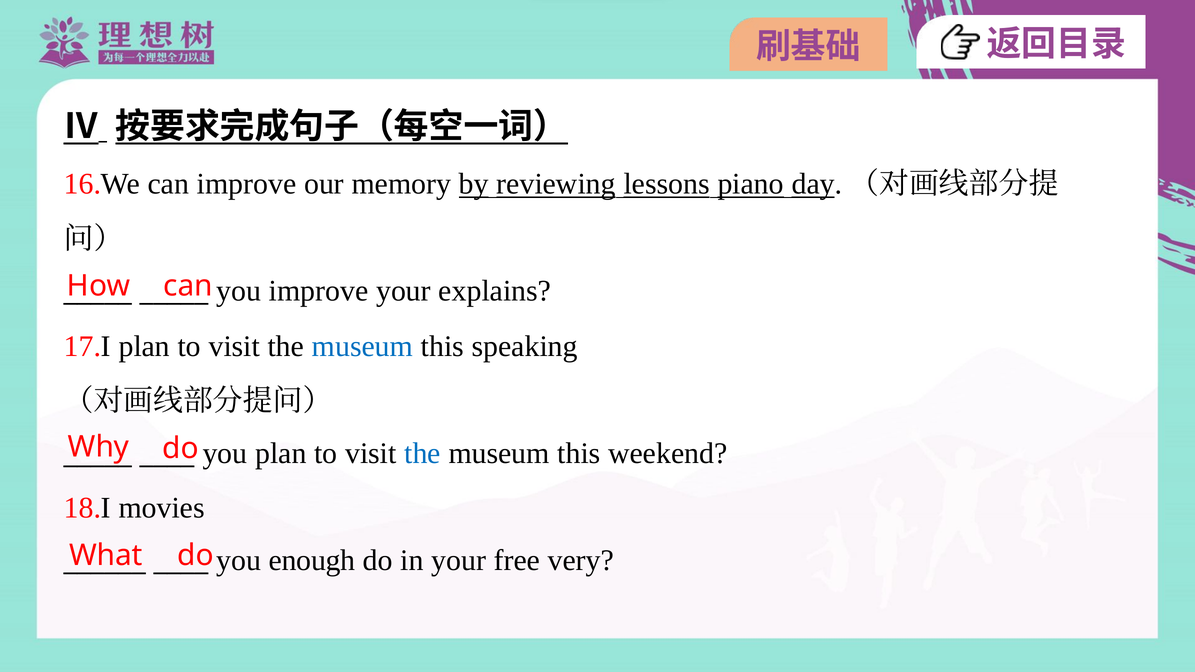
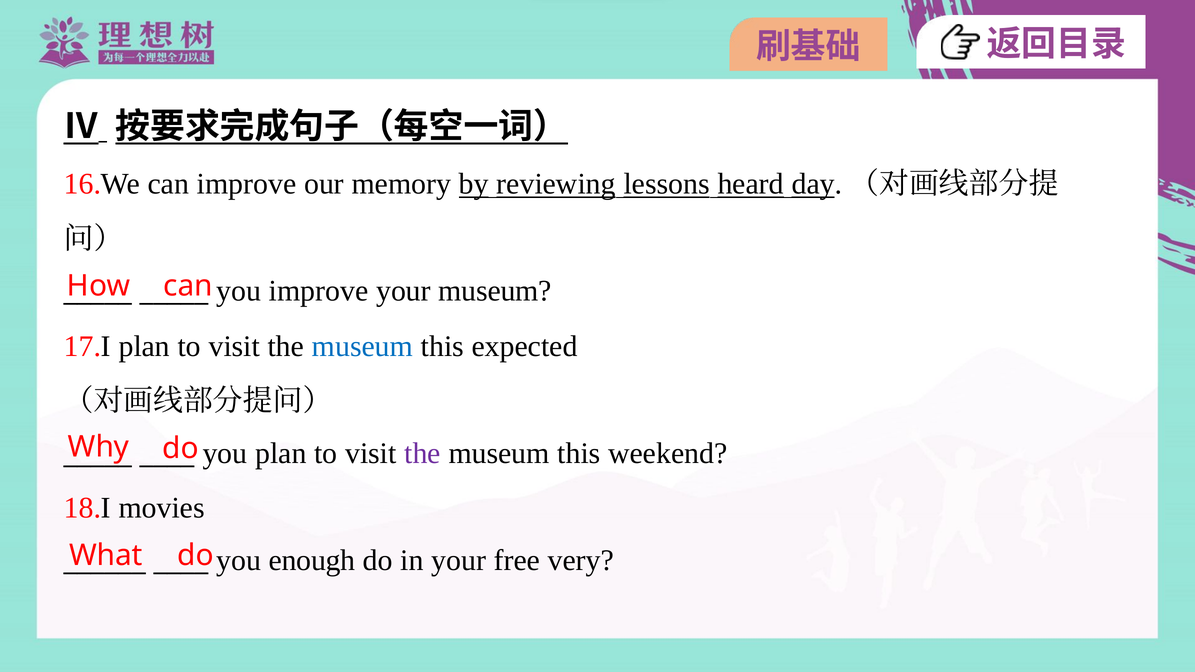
piano: piano -> heard (751, 184)
your explains: explains -> museum (495, 291)
speaking: speaking -> expected (525, 346)
the colour: blue -> purple (423, 453)
